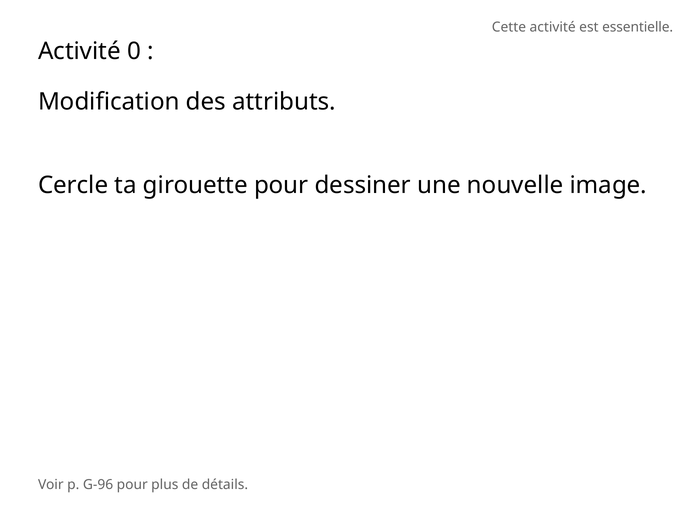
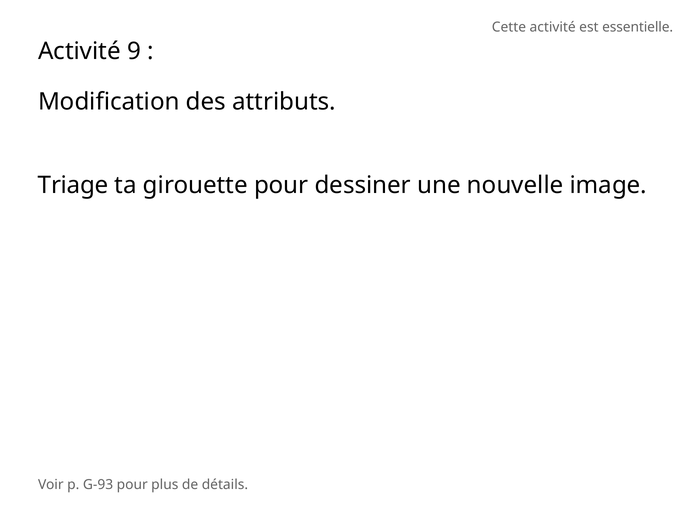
0: 0 -> 9 (134, 51)
Cercle: Cercle -> Triage (73, 185)
G-96: G-96 -> G-93 (98, 485)
